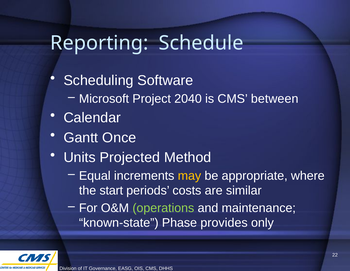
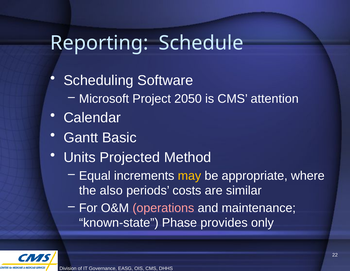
2040: 2040 -> 2050 (188, 99)
between: between -> attention (275, 99)
Once: Once -> Basic (119, 137)
start: start -> also (111, 190)
operations colour: light green -> pink (163, 208)
